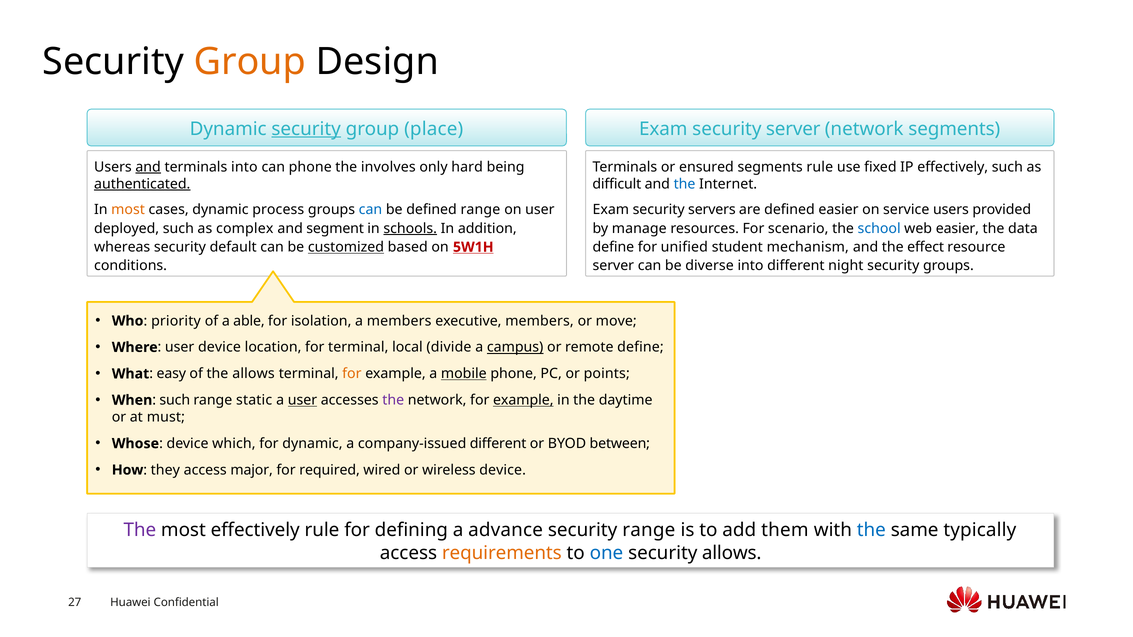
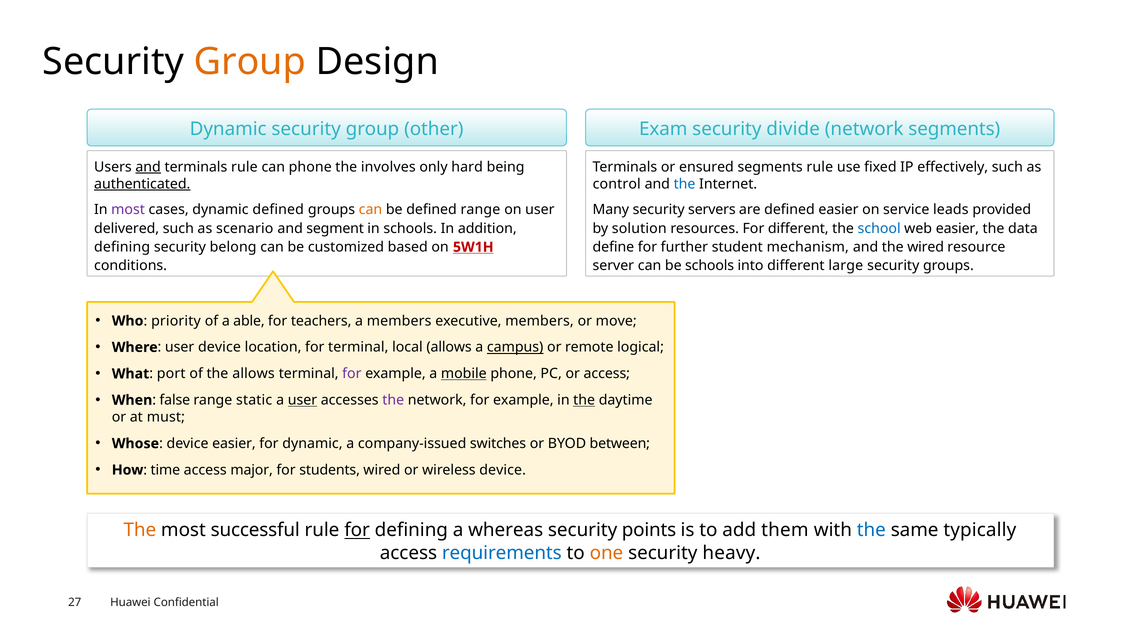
security underline: present -> none (306, 129)
place: place -> other (434, 129)
security server: server -> divide (793, 129)
terminals into: into -> rule (244, 167)
difficult: difficult -> control (617, 184)
most colour: orange -> purple (128, 210)
dynamic process: process -> defined (278, 210)
can colour: blue -> orange (370, 210)
Exam: Exam -> Many (611, 210)
service users: users -> leads (951, 210)
deployed: deployed -> delivered (127, 229)
complex: complex -> scenario (245, 229)
schools underline: present -> none (410, 229)
manage: manage -> solution (639, 229)
For scenario: scenario -> different (798, 229)
whereas: whereas -> defining (122, 247)
default: default -> belong (233, 247)
customized underline: present -> none (346, 247)
unified: unified -> further (684, 247)
the effect: effect -> wired (926, 247)
diverse: diverse -> schools (710, 266)
night: night -> large (846, 266)
isolation: isolation -> teachers (321, 321)
local divide: divide -> allows (449, 347)
remote define: define -> logical (641, 347)
easy: easy -> port (171, 374)
for colour: orange -> purple (352, 374)
or points: points -> access (607, 374)
When such: such -> false (175, 400)
example underline: present -> none (523, 400)
the underline: none -> present (584, 400)
device which: which -> easier (234, 444)
company-issued different: different -> switches (498, 444)
they: they -> time (165, 470)
required: required -> students (330, 470)
The colour: purple -> orange (140, 531)
most effectively: effectively -> successful (255, 531)
for underline: none -> present (357, 531)
advance: advance -> whereas (506, 531)
security range: range -> points (649, 531)
requirements colour: orange -> blue (502, 553)
one colour: blue -> orange (606, 553)
security allows: allows -> heavy (731, 553)
